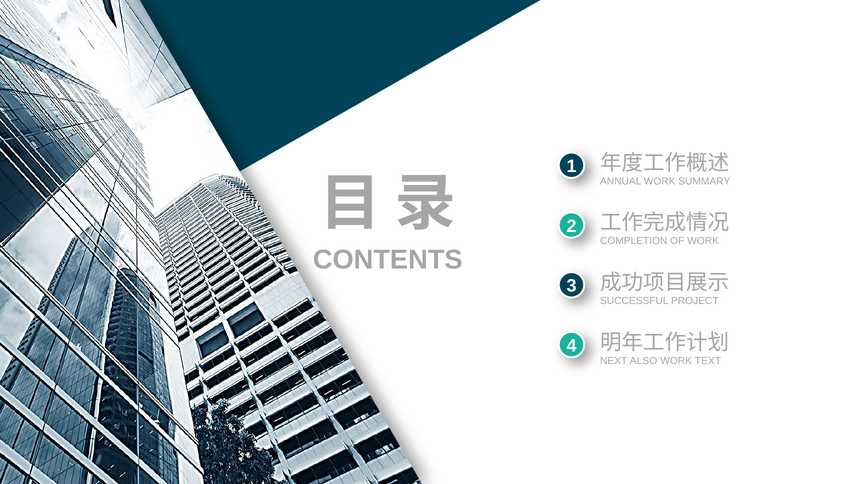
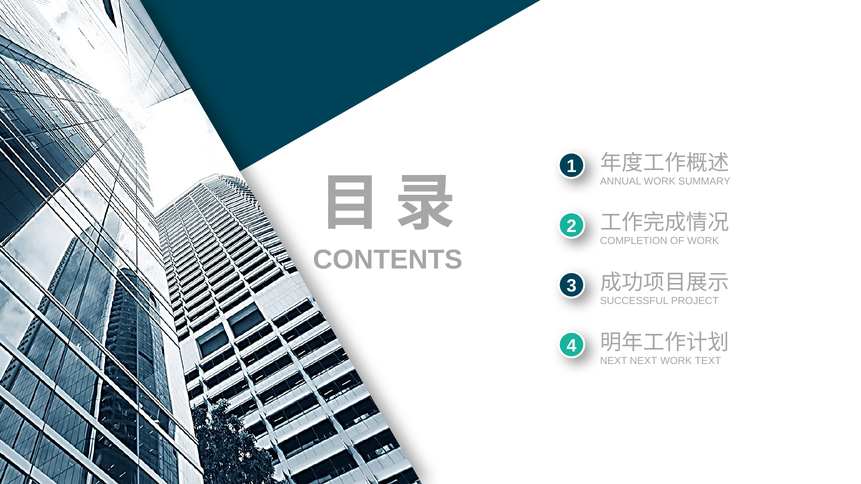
NEXT ALSO: ALSO -> NEXT (643, 361)
